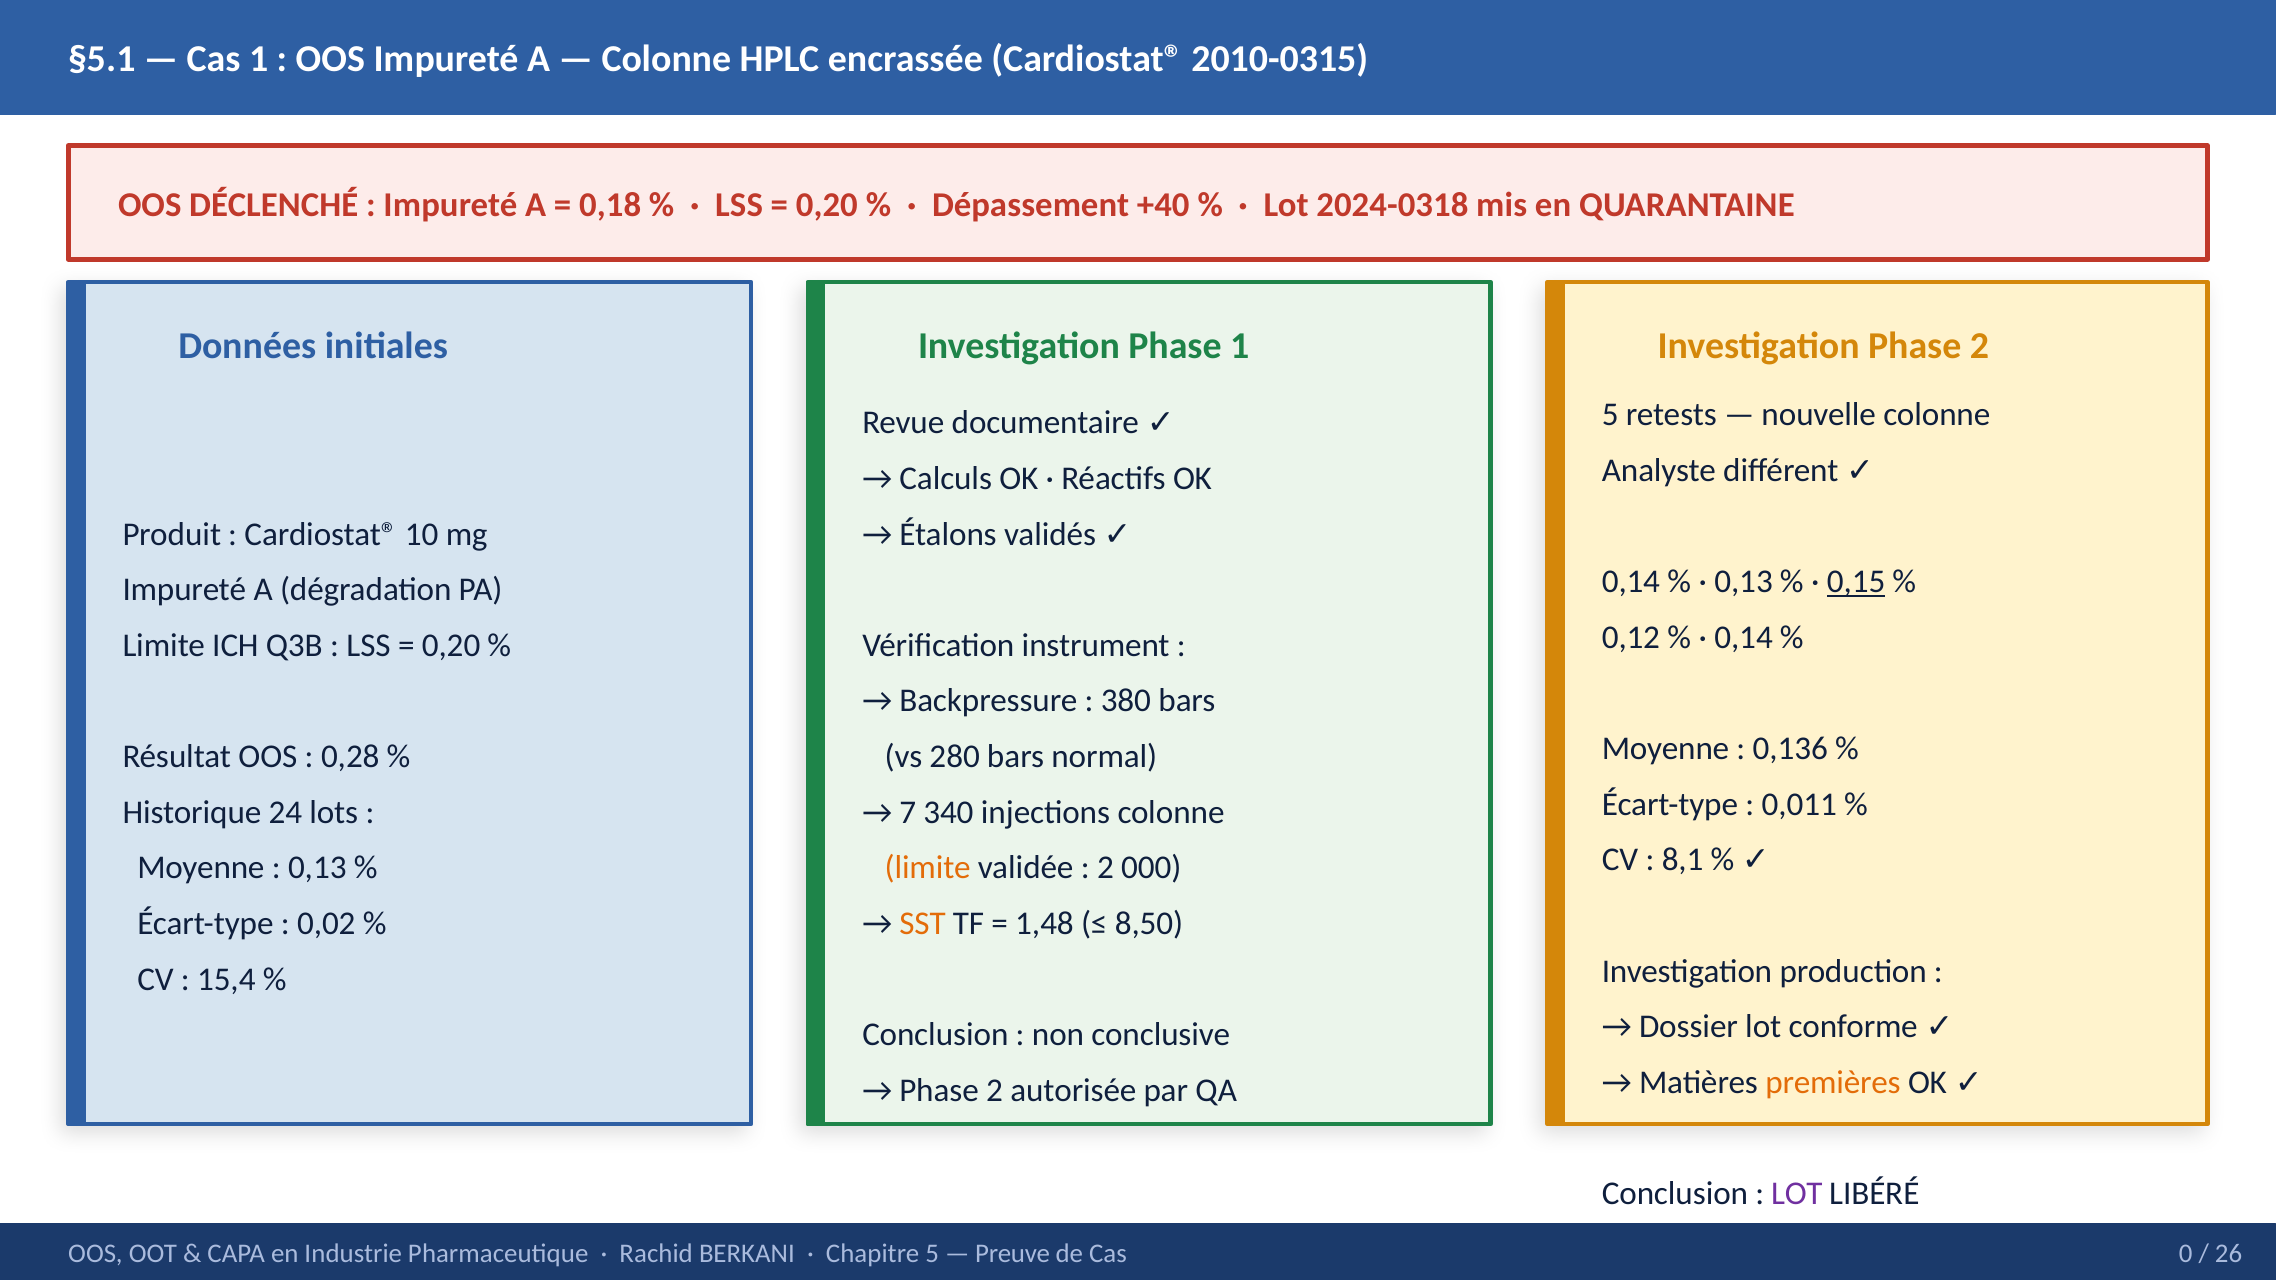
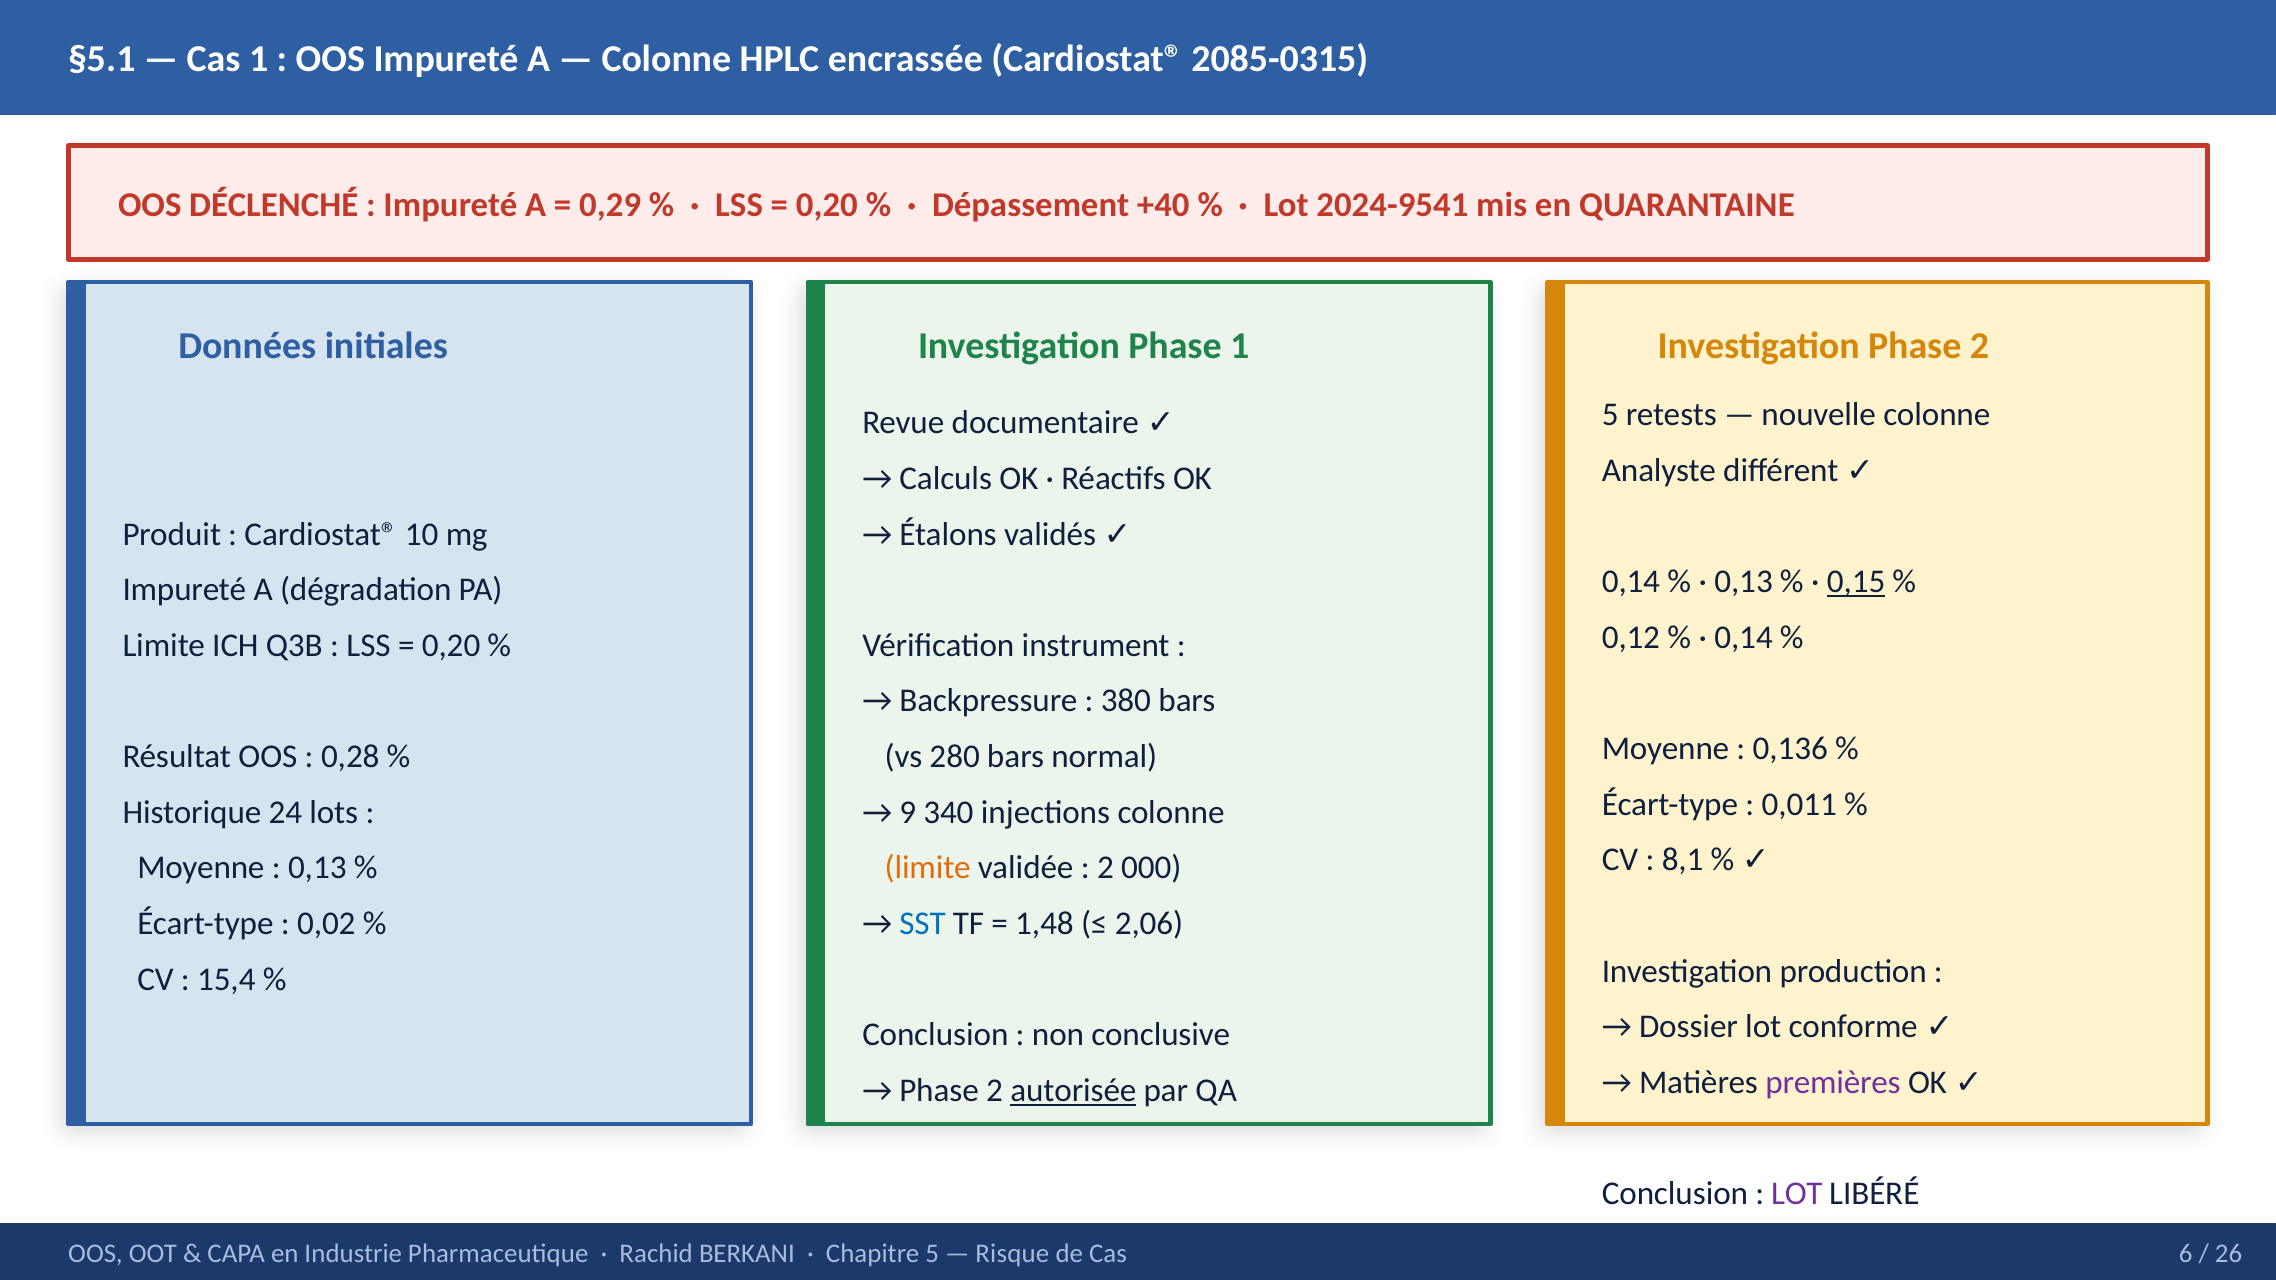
2010-0315: 2010-0315 -> 2085-0315 (1280, 59)
0,18: 0,18 -> 0,29 (610, 205)
2024-0318: 2024-0318 -> 2024-9541 (1392, 205)
7: 7 -> 9 (908, 812)
SST colour: orange -> blue (923, 924)
8,50: 8,50 -> 2,06 (1149, 924)
premières colour: orange -> purple (1833, 1083)
autorisée underline: none -> present (1073, 1091)
Preuve: Preuve -> Risque (1012, 1254)
0: 0 -> 6 (2186, 1254)
